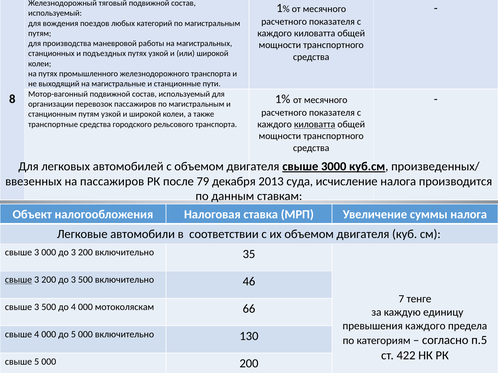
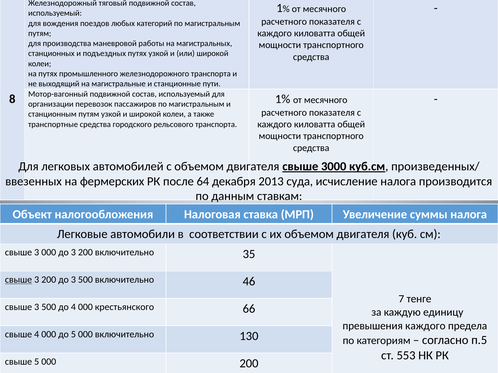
киловатта underline: present -> none (315, 124)
на пассажиров: пассажиров -> фермерских (112, 182)
79: 79 -> 64 (203, 182)
мотоколяскам: мотоколяскам -> крестьянского (124, 307)
422: 422 -> 553 (406, 356)
